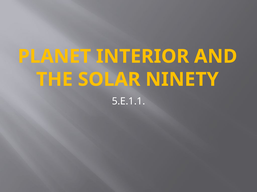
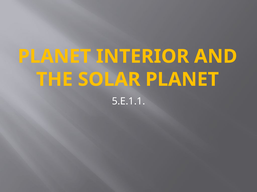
SOLAR NINETY: NINETY -> PLANET (182, 80)
